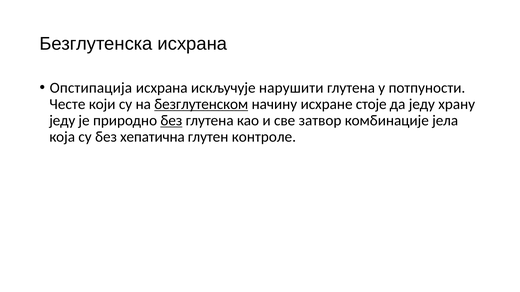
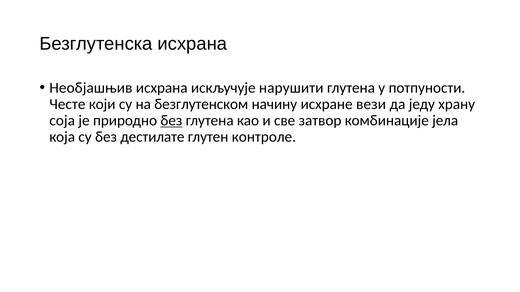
Опстипација: Опстипација -> Необјашњив (91, 88)
безглутенском underline: present -> none (201, 104)
стоје: стоје -> вези (371, 104)
једу: једу -> соја (62, 121)
хепатична: хепатична -> дестилате (152, 137)
